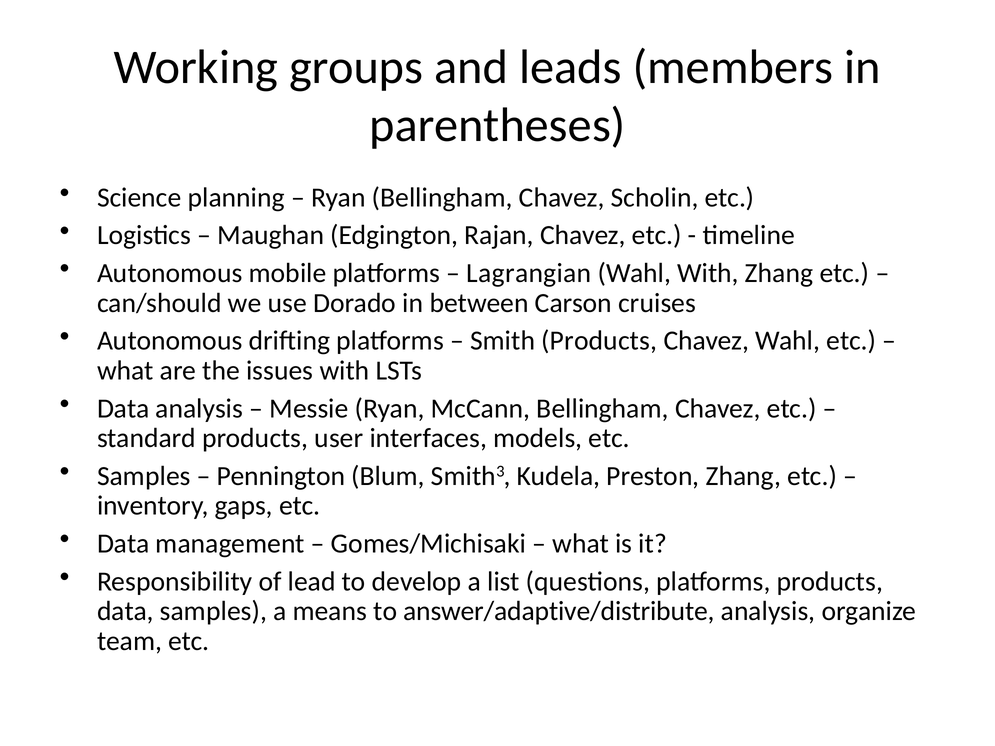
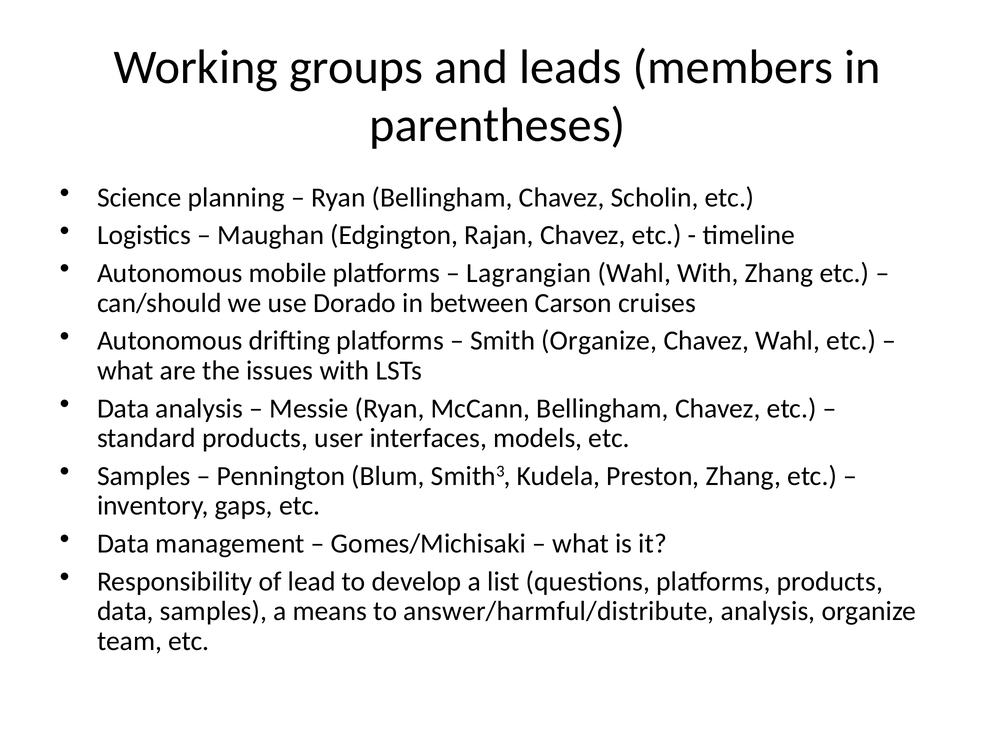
Smith Products: Products -> Organize (599, 341)
answer/adaptive/distribute: answer/adaptive/distribute -> answer/harmful/distribute (559, 611)
